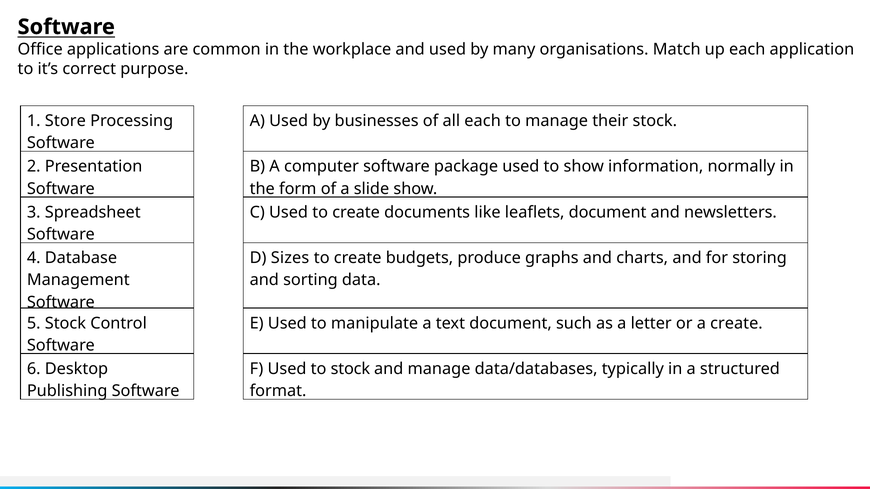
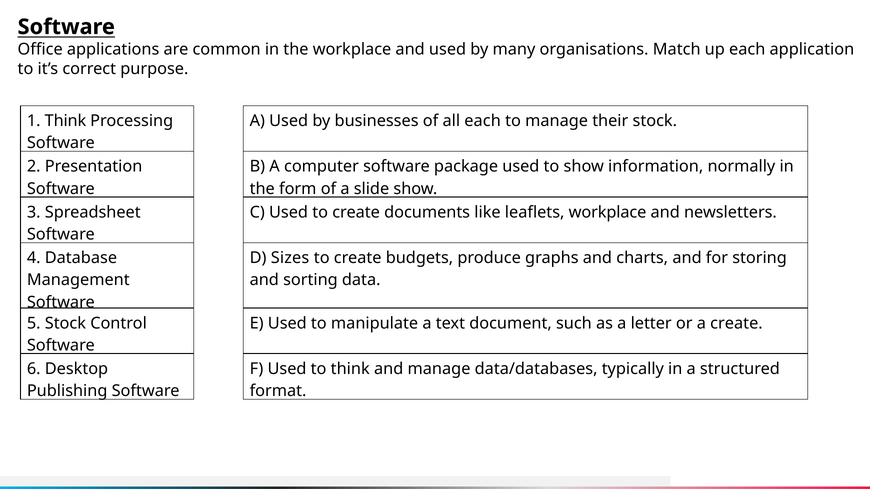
1 Store: Store -> Think (65, 121)
leaflets document: document -> workplace (608, 212)
to stock: stock -> think (350, 369)
